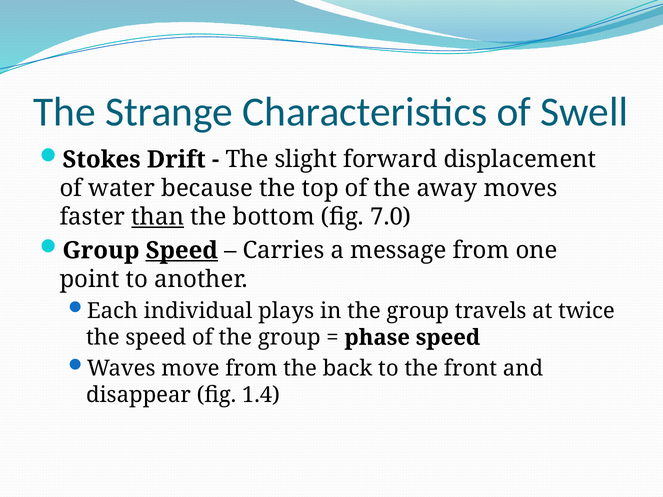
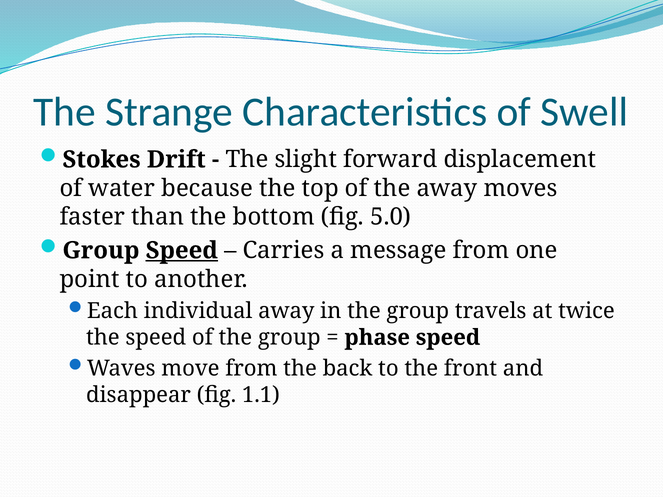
than underline: present -> none (158, 217)
7.0: 7.0 -> 5.0 (391, 217)
individual plays: plays -> away (286, 311)
1.4: 1.4 -> 1.1 (261, 395)
